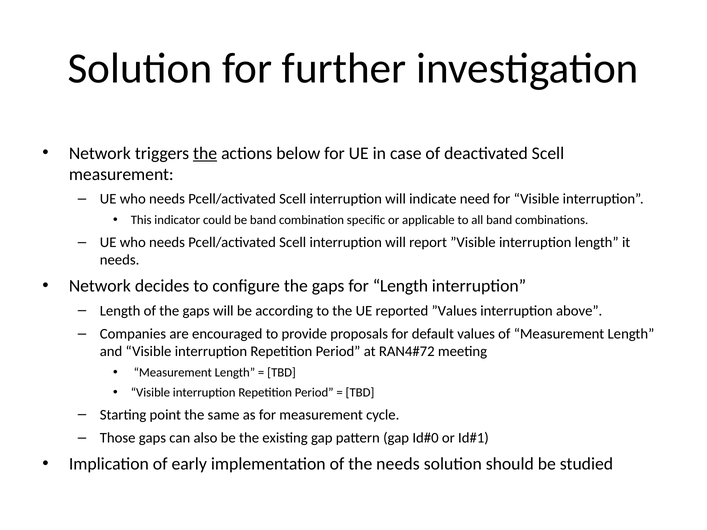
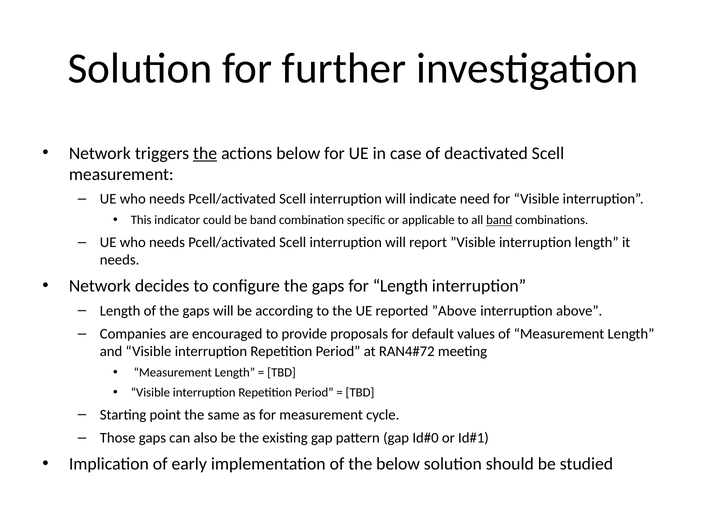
band underline: none -> present (499, 220)
”Values: ”Values -> ”Above (454, 311)
the needs: needs -> below (398, 464)
